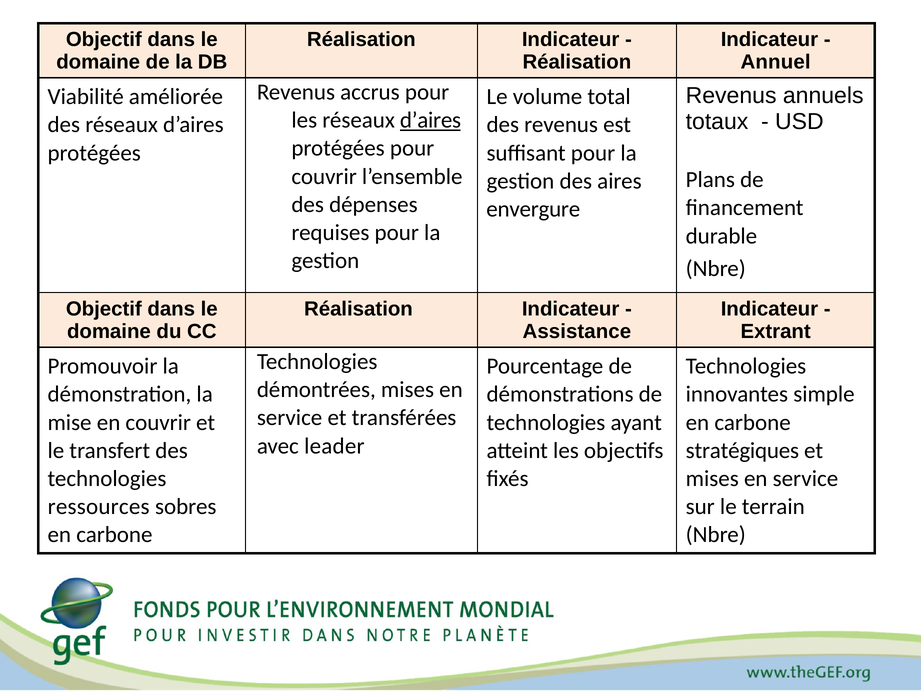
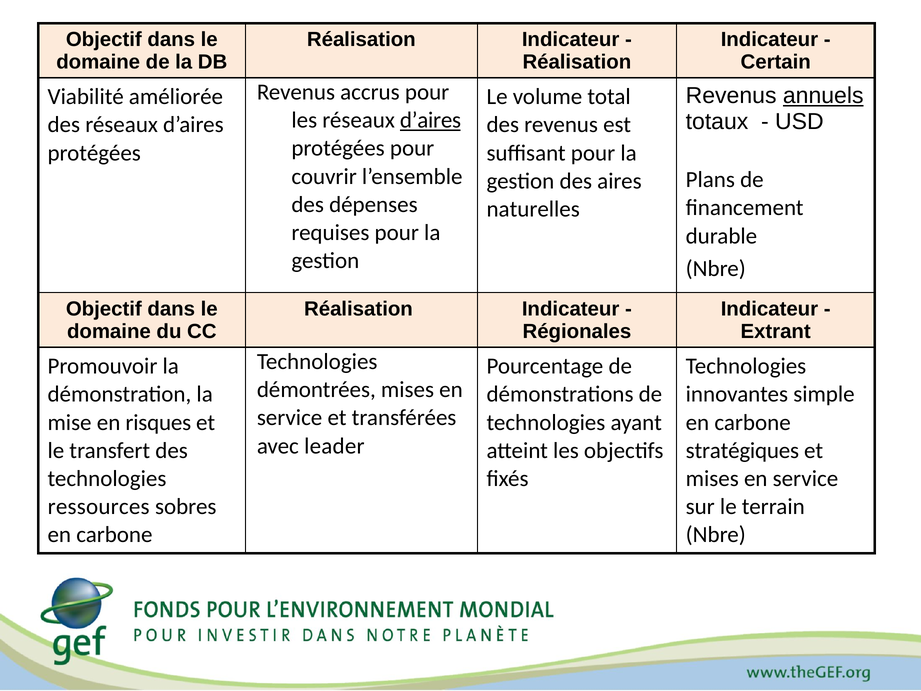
Annuel: Annuel -> Certain (776, 62)
annuels underline: none -> present (823, 96)
envergure: envergure -> naturelles (533, 209)
Assistance: Assistance -> Régionales (577, 331)
en couvrir: couvrir -> risques (158, 422)
